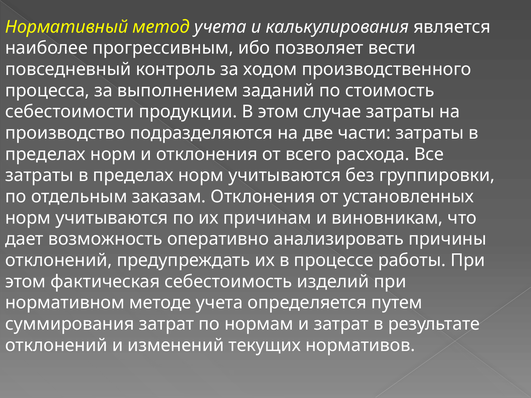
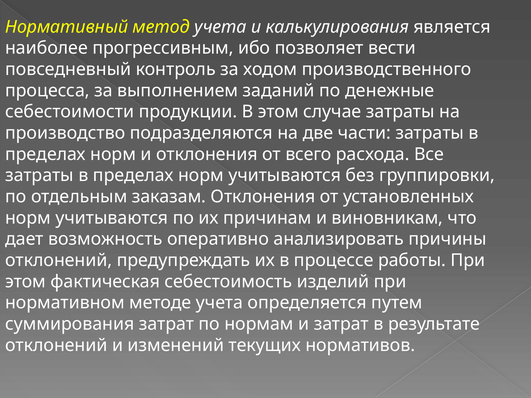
стоимость: стоимость -> денежные (390, 91)
